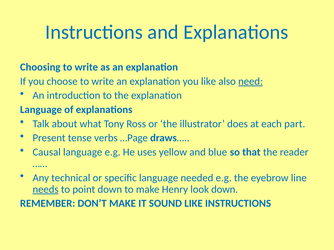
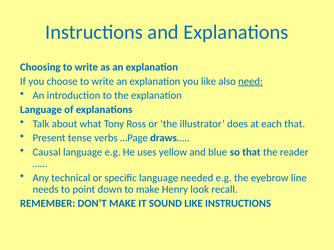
each part: part -> that (295, 124)
needs underline: present -> none (46, 190)
look down: down -> recall (224, 190)
